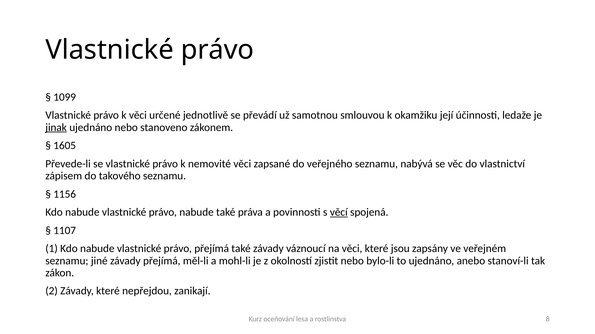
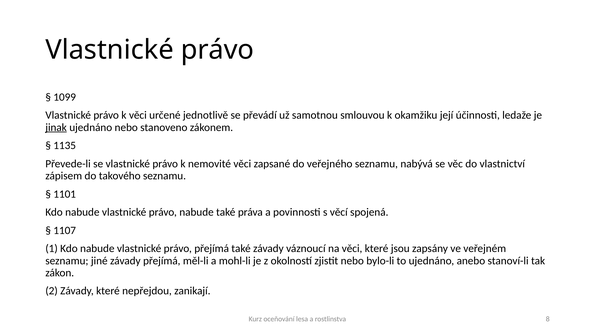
1605: 1605 -> 1135 (65, 146)
1156: 1156 -> 1101 (65, 194)
věcí underline: present -> none (339, 213)
